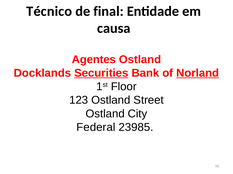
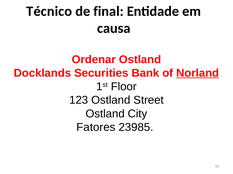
Agentes: Agentes -> Ordenar (94, 60)
Securities underline: present -> none (101, 73)
Federal: Federal -> Fatores (96, 128)
